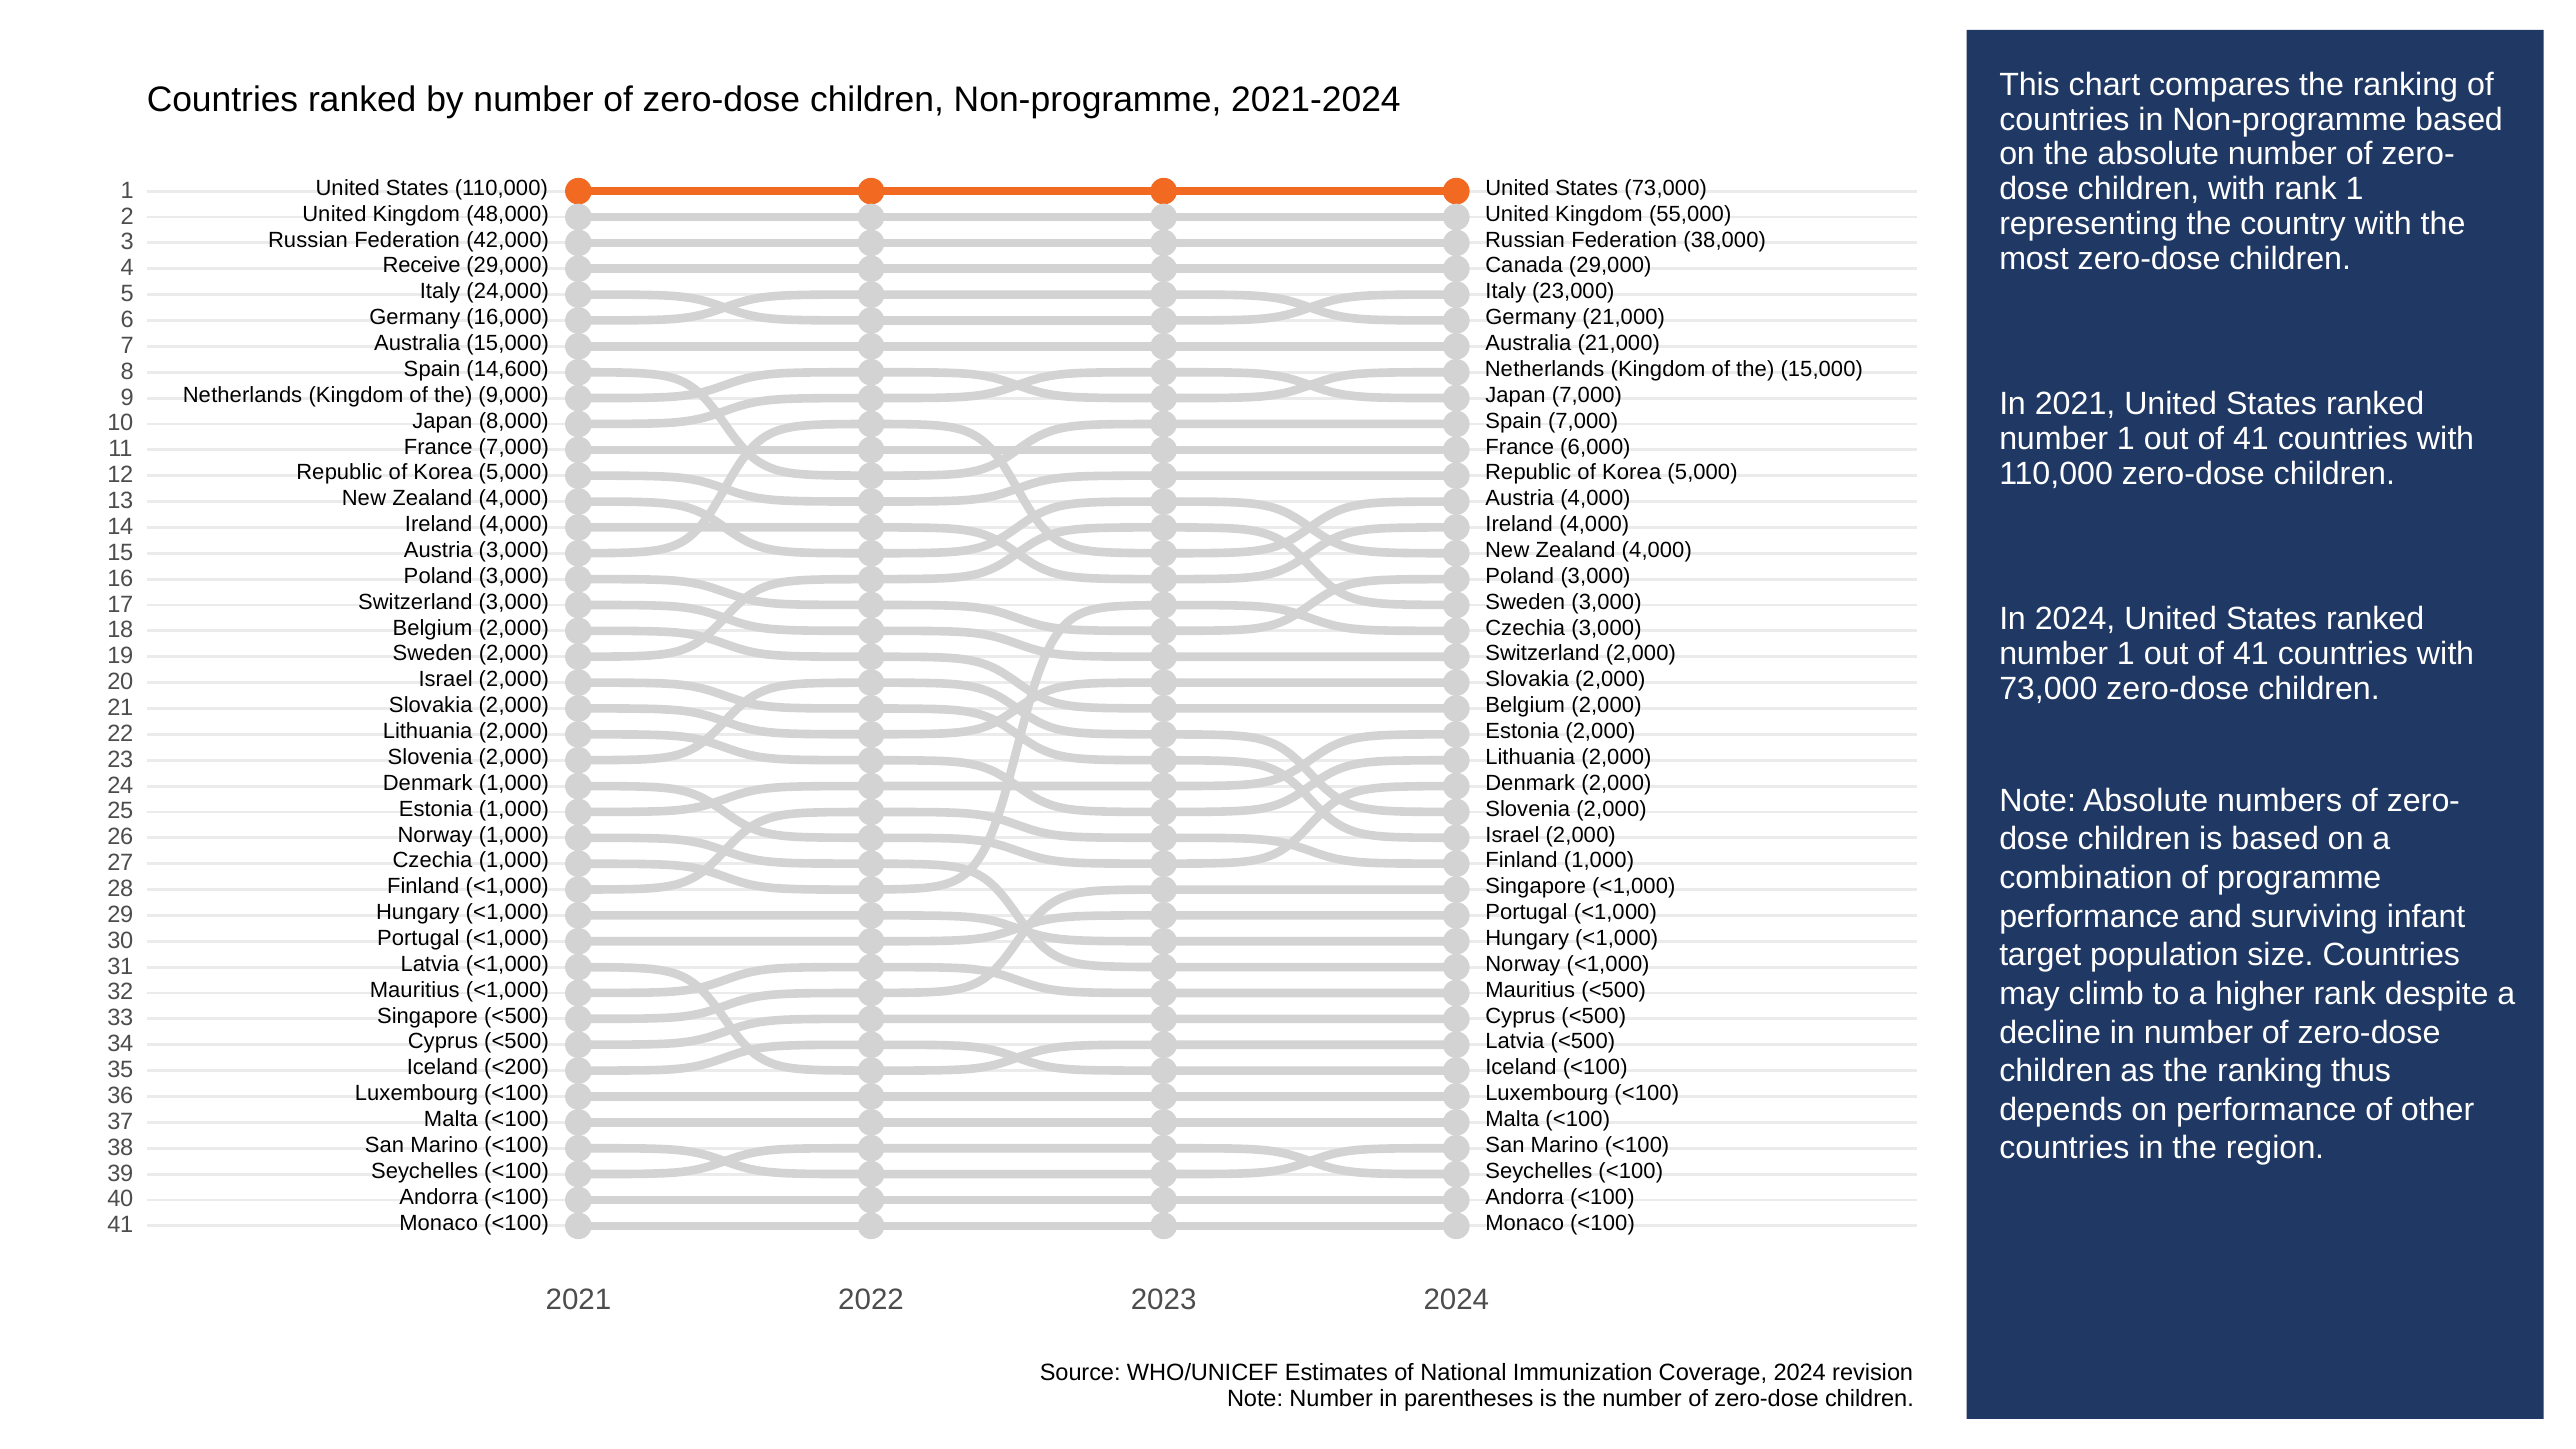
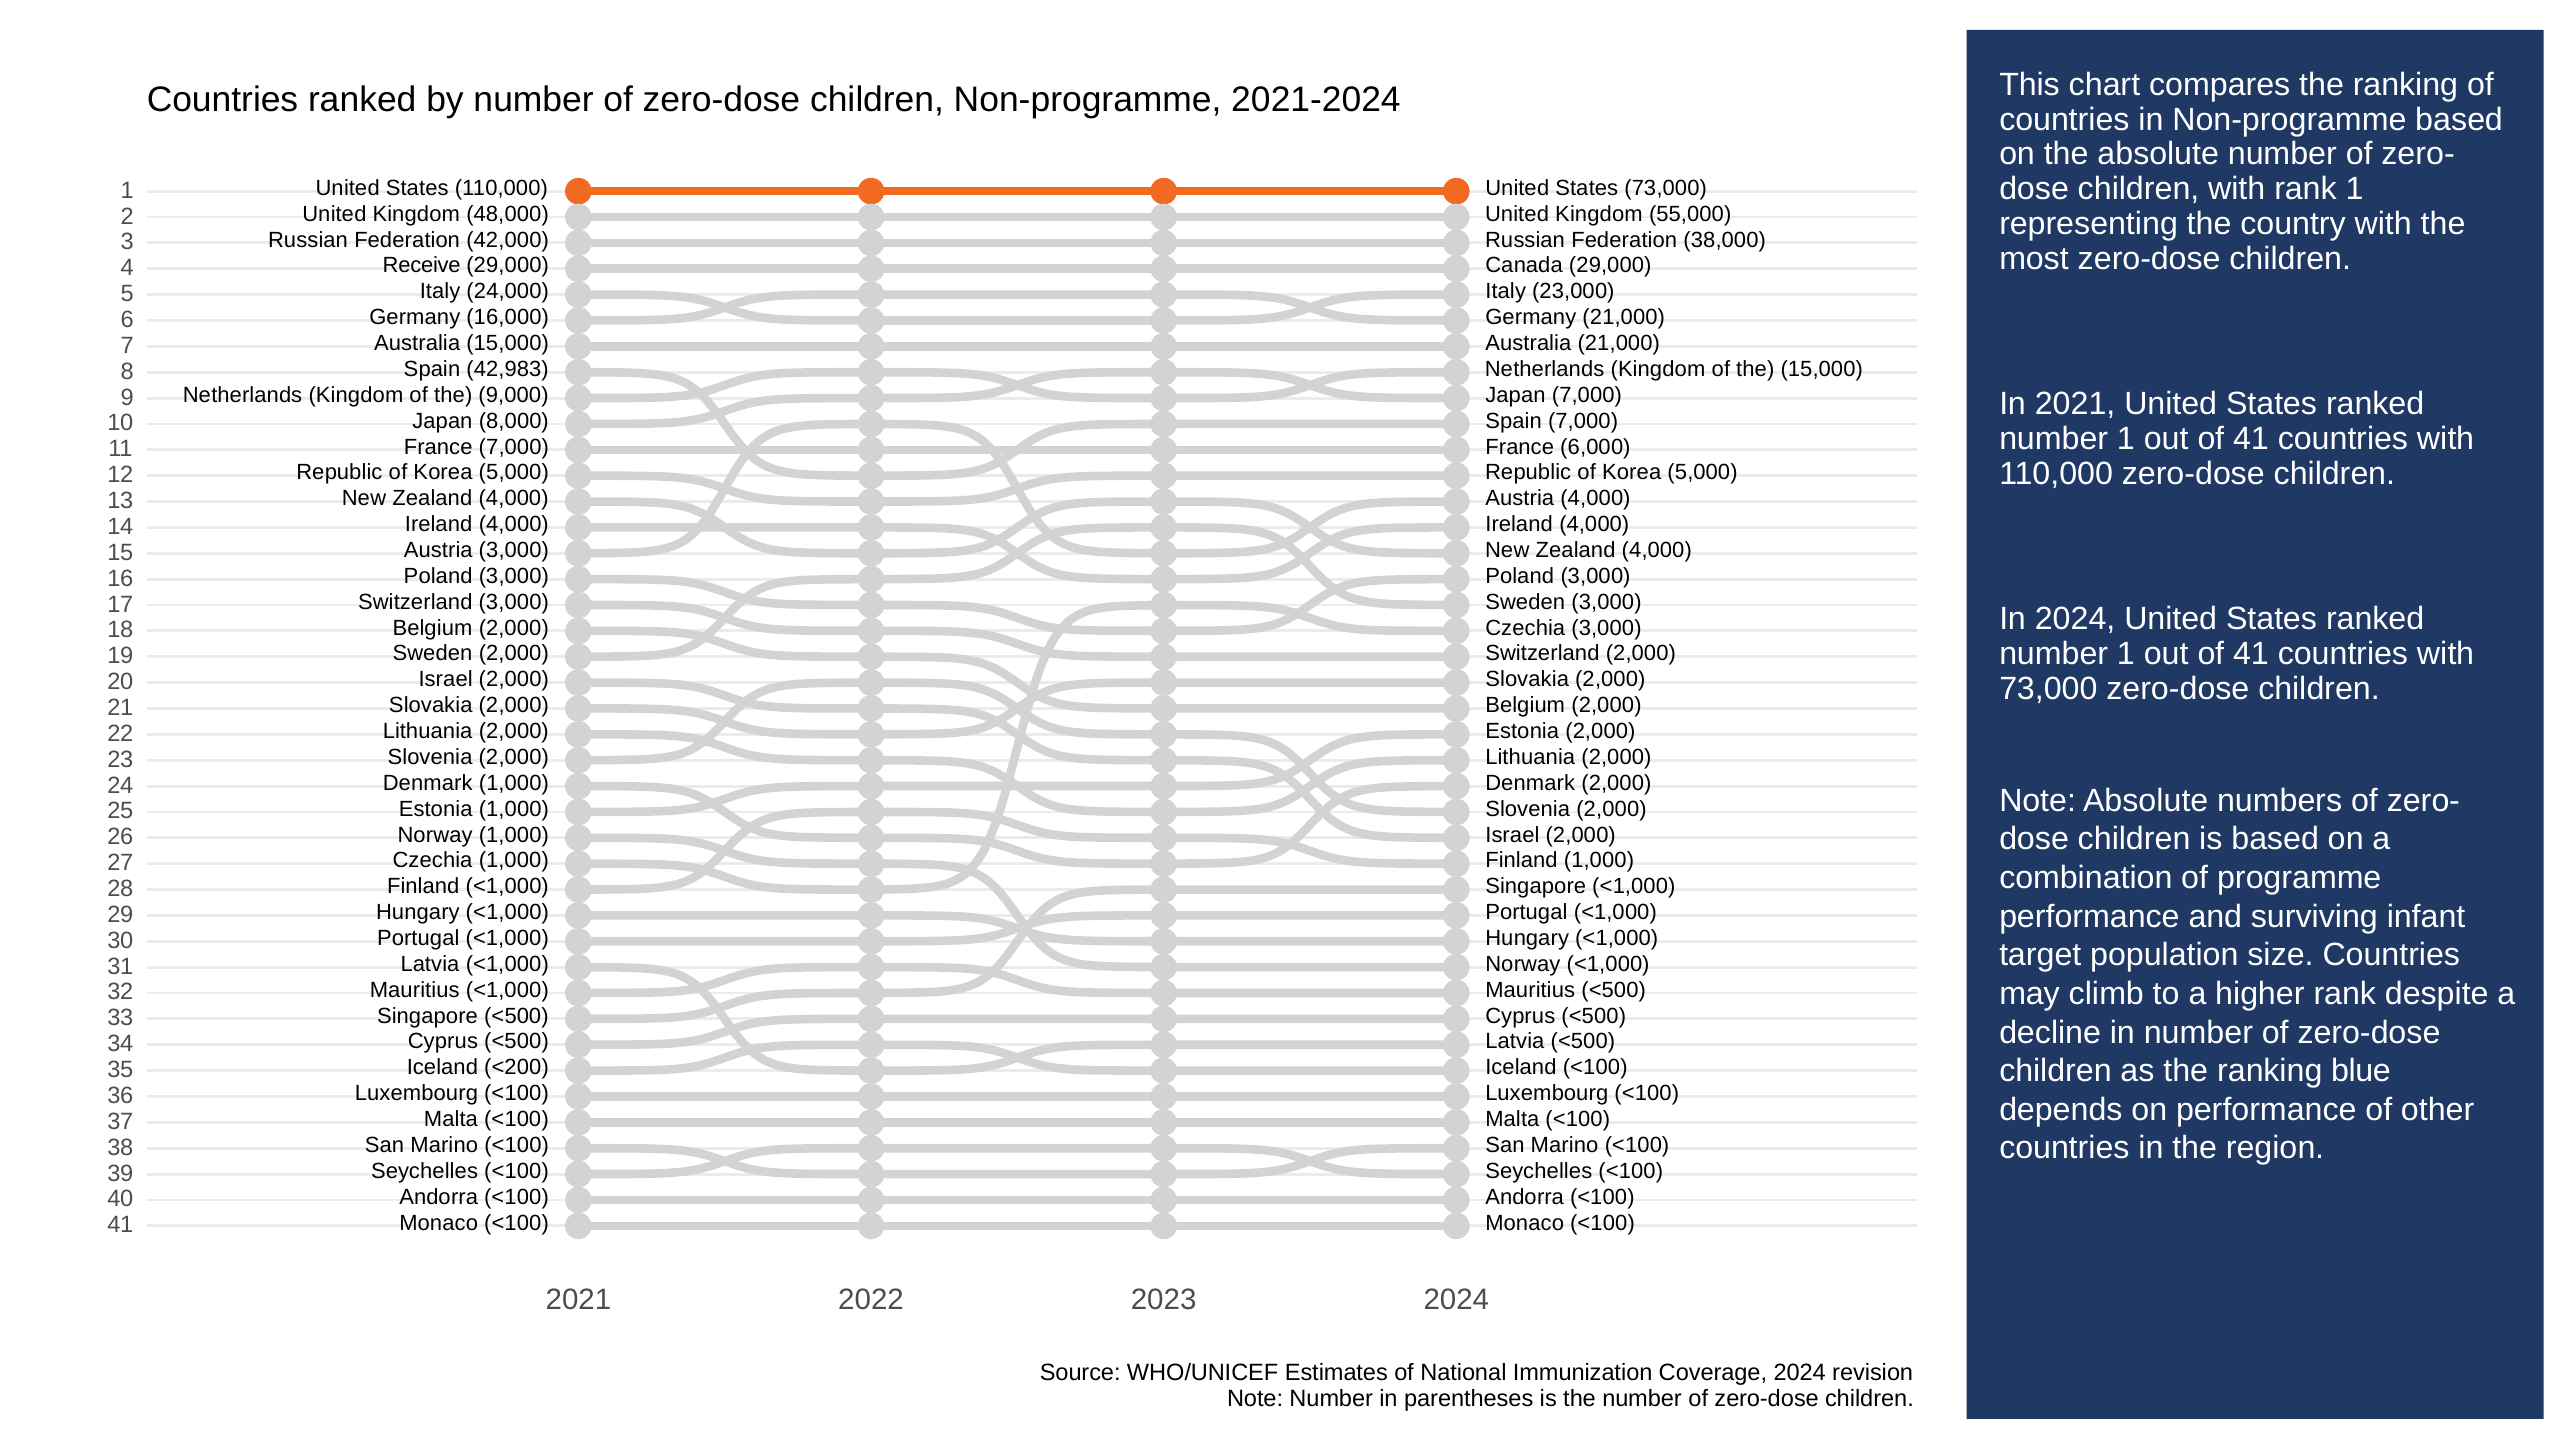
14,600: 14,600 -> 42,983 (508, 369)
thus: thus -> blue (2361, 1071)
